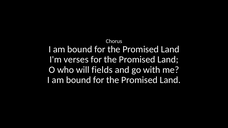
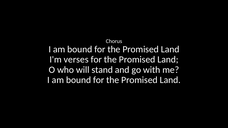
fields: fields -> stand (102, 70)
